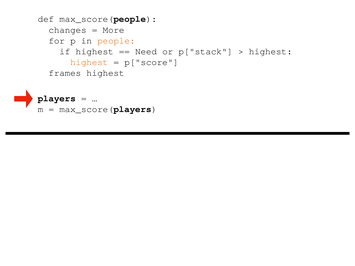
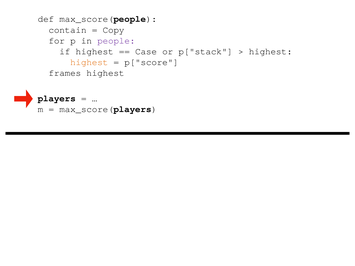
changes: changes -> contain (68, 30)
More: More -> Copy (114, 30)
people colour: orange -> purple (116, 41)
Need: Need -> Case (146, 51)
